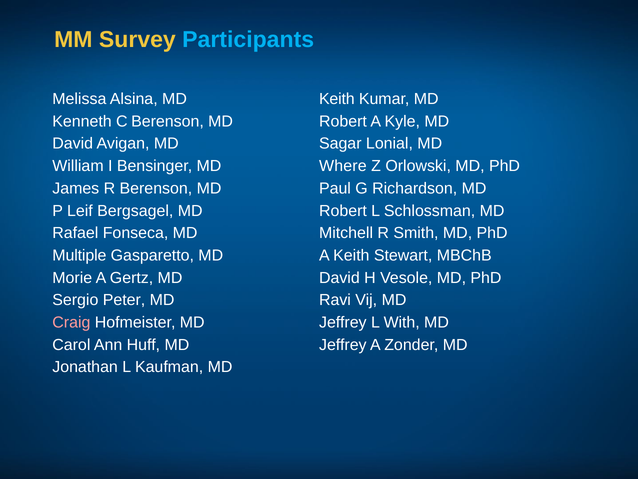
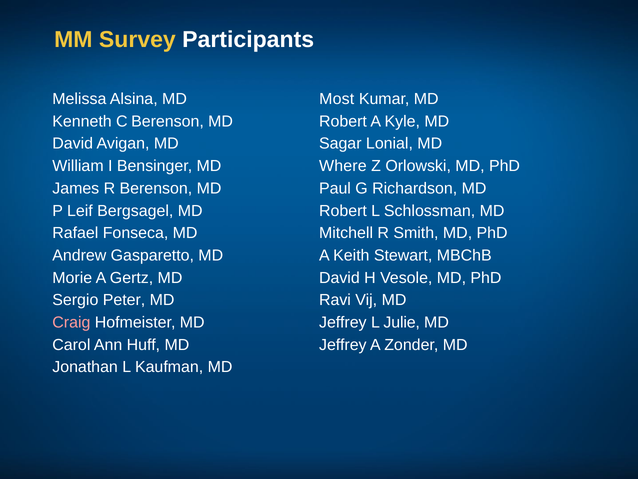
Participants colour: light blue -> white (248, 40)
Keith: Keith -> Most (337, 99)
Multiple: Multiple -> Andrew (79, 255)
With: With -> Julie (402, 322)
